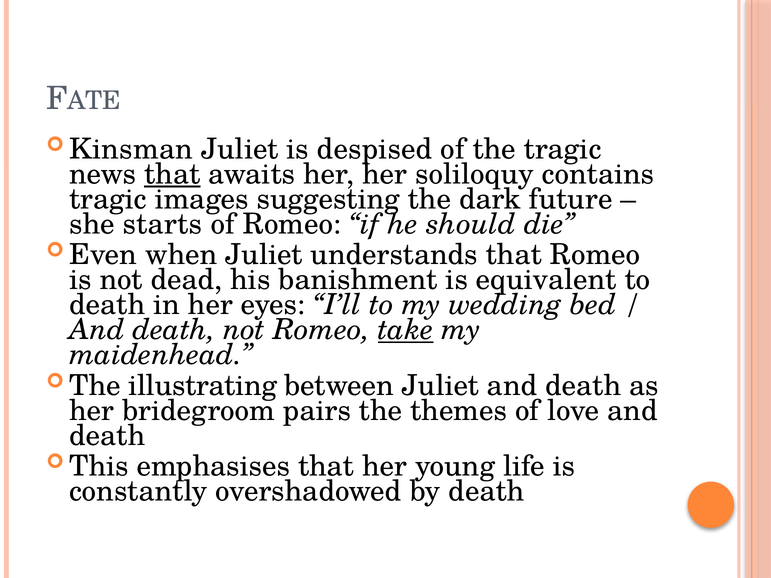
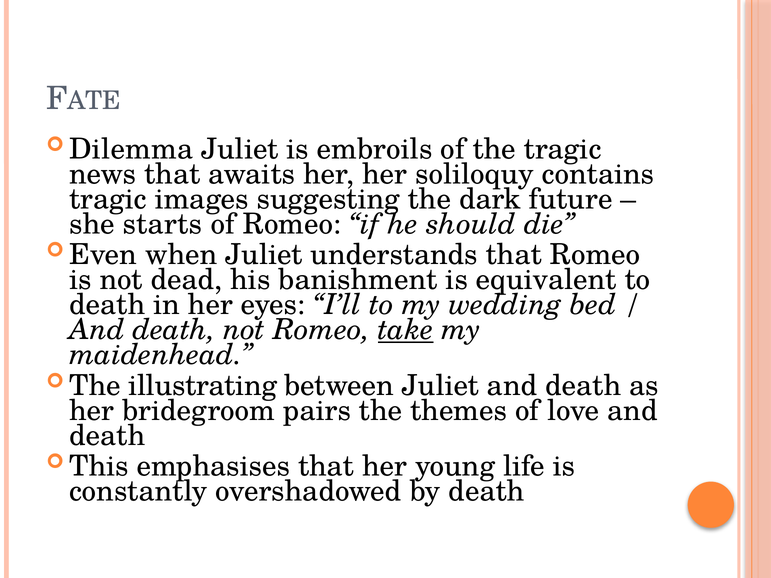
Kinsman: Kinsman -> Dilemma (131, 149)
despised: despised -> embroils (375, 149)
that underline: present -> none (172, 174)
